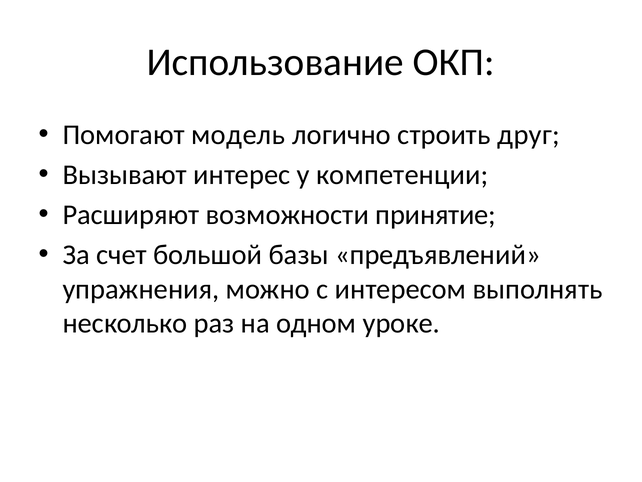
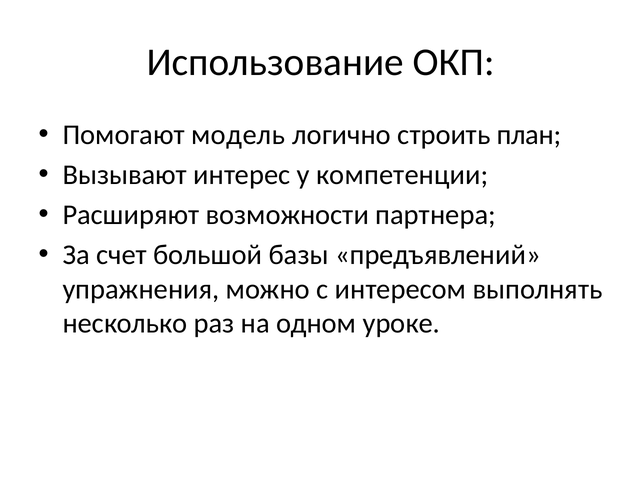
друг: друг -> план (529, 135)
принятие: принятие -> партнера (436, 215)
